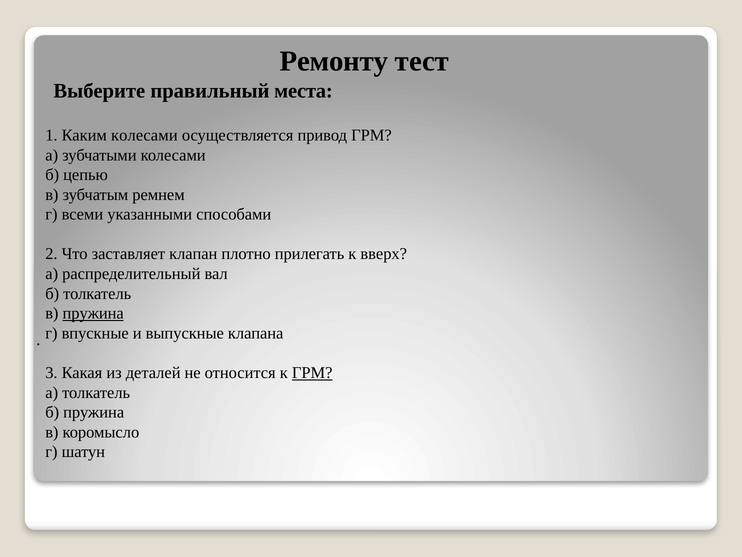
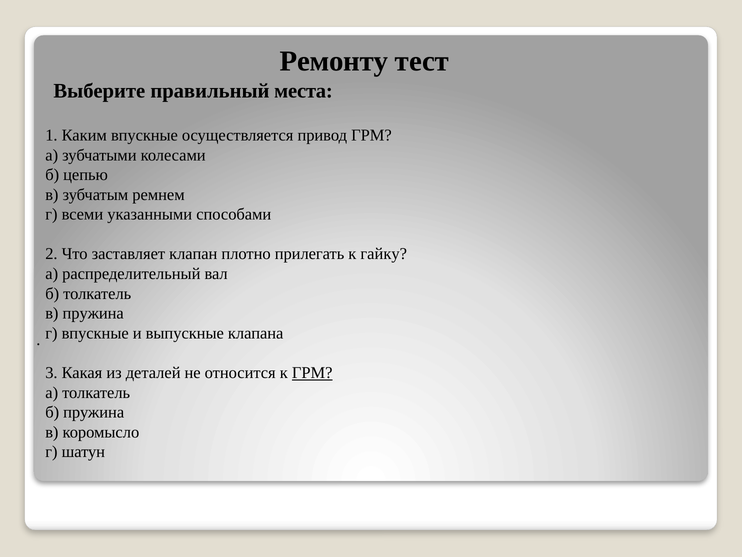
Каким колесами: колесами -> впускные (144, 135)
вверх: вверх -> гайку (384, 254)
пружина underline: present -> none (93, 313)
